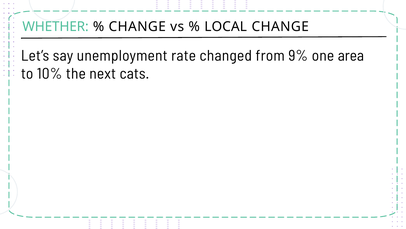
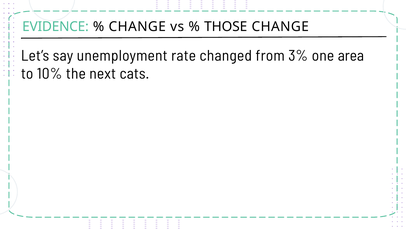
WHETHER: WHETHER -> EVIDENCE (55, 27)
LOCAL: LOCAL -> THOSE (226, 27)
9%: 9% -> 3% (298, 55)
